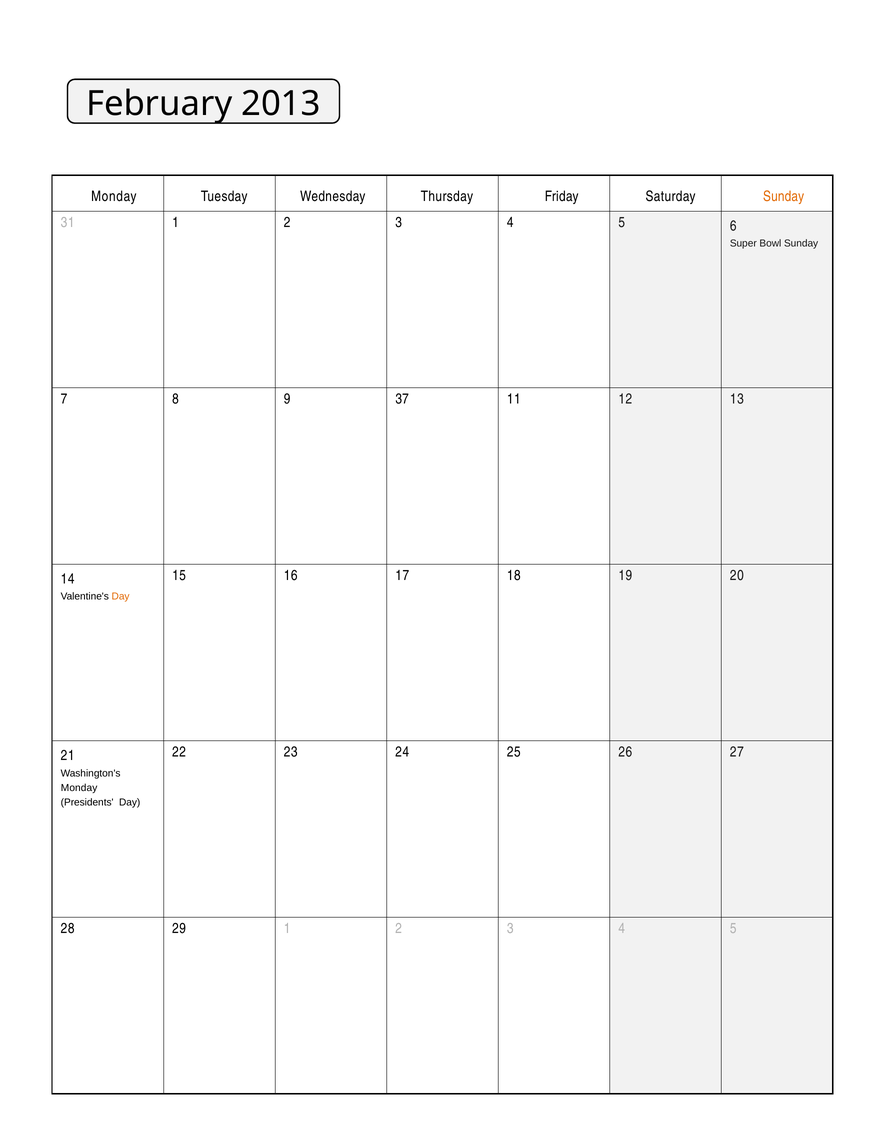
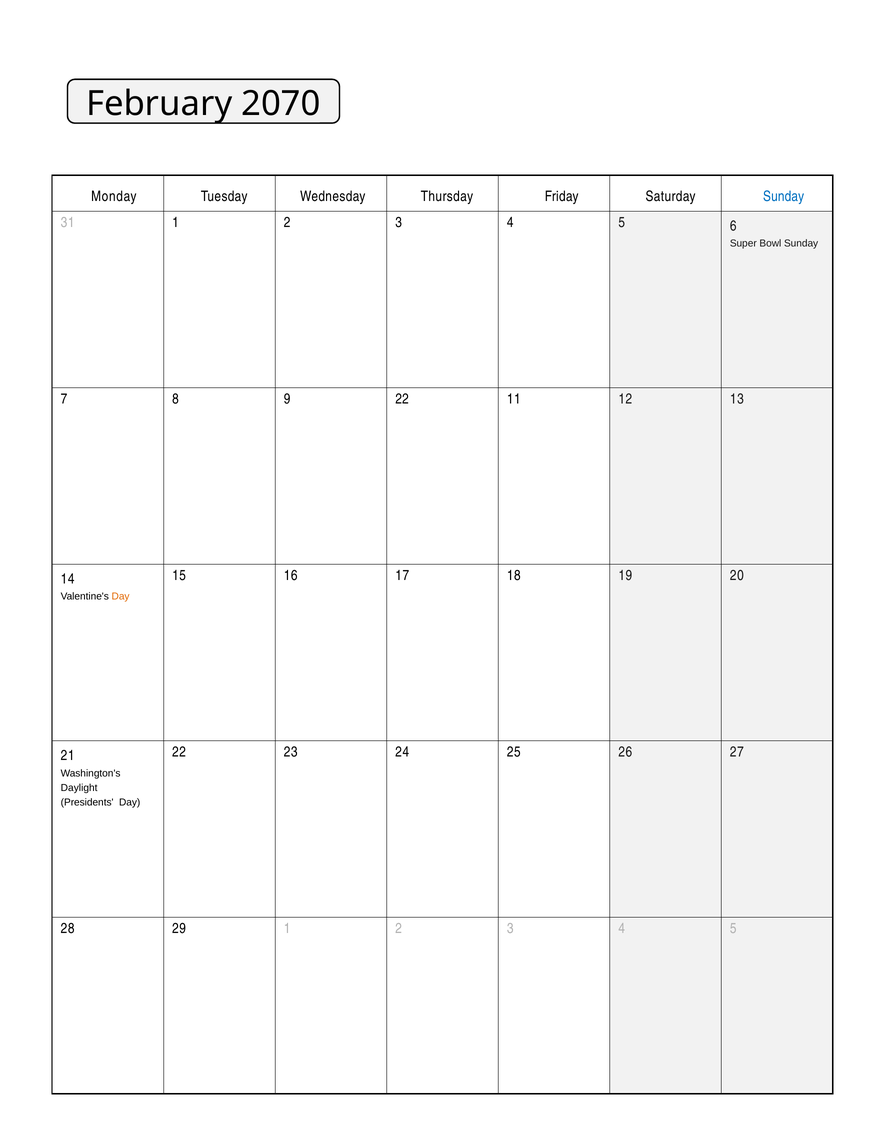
2013: 2013 -> 2070 (281, 104)
Sunday colour: orange -> blue (784, 196)
9 37: 37 -> 22 (402, 399)
Monday: Monday -> Daylight (79, 787)
